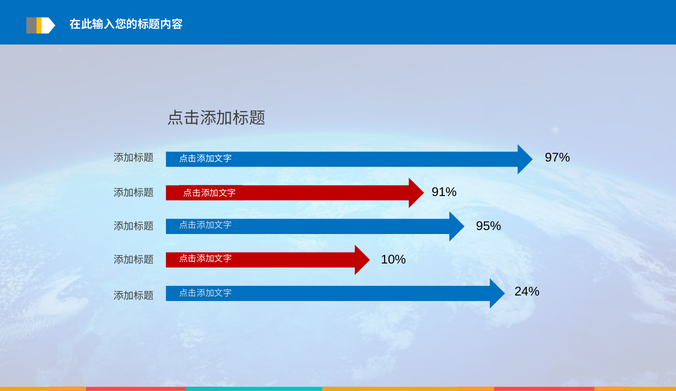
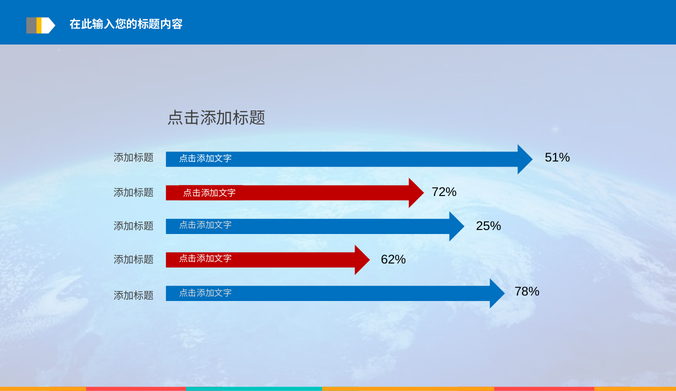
97%: 97% -> 51% (558, 158)
91%: 91% -> 72% (444, 193)
95%: 95% -> 25% (489, 226)
10%: 10% -> 62% (393, 260)
24%: 24% -> 78% (527, 292)
